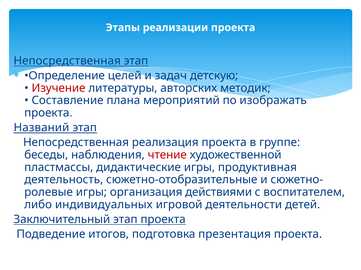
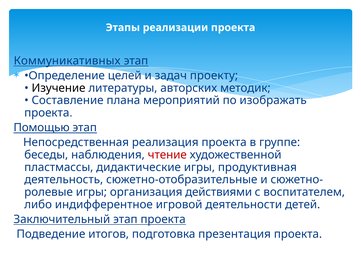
Непосредственная: Непосредственная -> Коммуникативных (67, 61)
детскую: детскую -> проекту (214, 76)
Изучение colour: red -> black (59, 88)
Названий: Названий -> Помощью (42, 128)
индивидуальных: индивидуальных -> индифферентное (104, 205)
